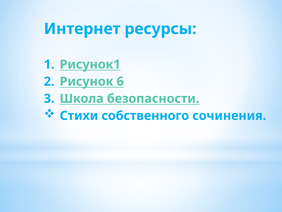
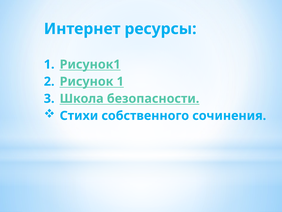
Рисунок 6: 6 -> 1 (120, 81)
